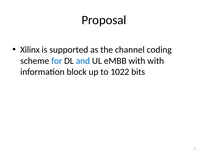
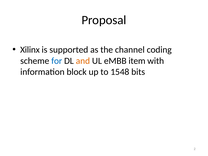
and colour: blue -> orange (83, 61)
eMBB with: with -> item (137, 61)
1022: 1022 -> 1548 (120, 72)
